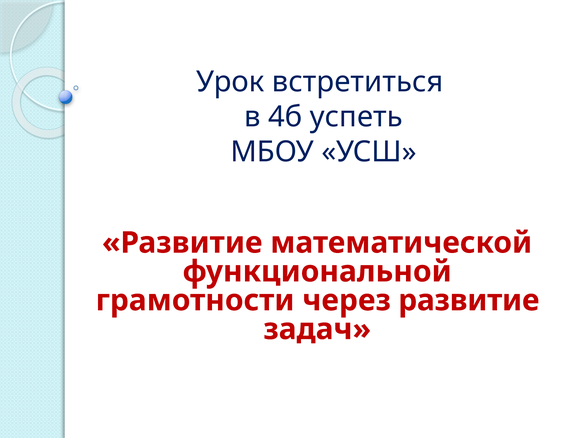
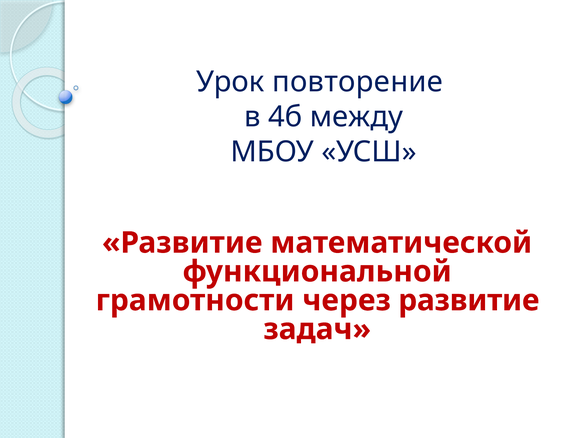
встретиться: встретиться -> повторение (358, 82)
успеть: успеть -> между (356, 117)
